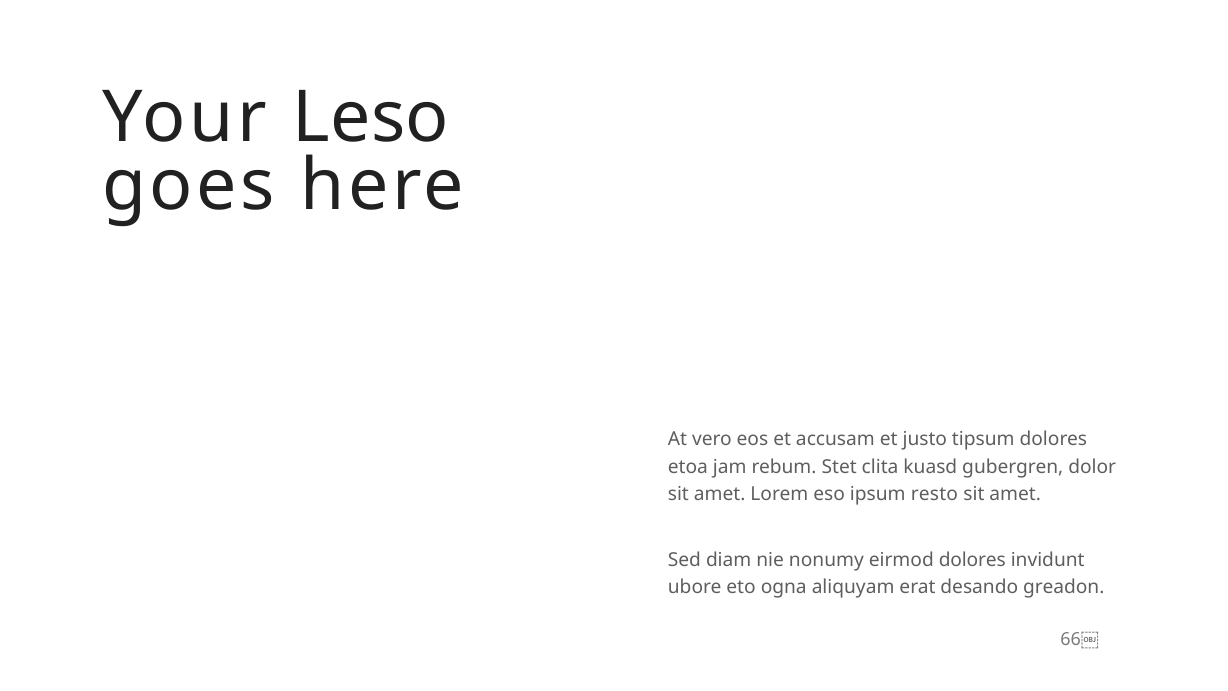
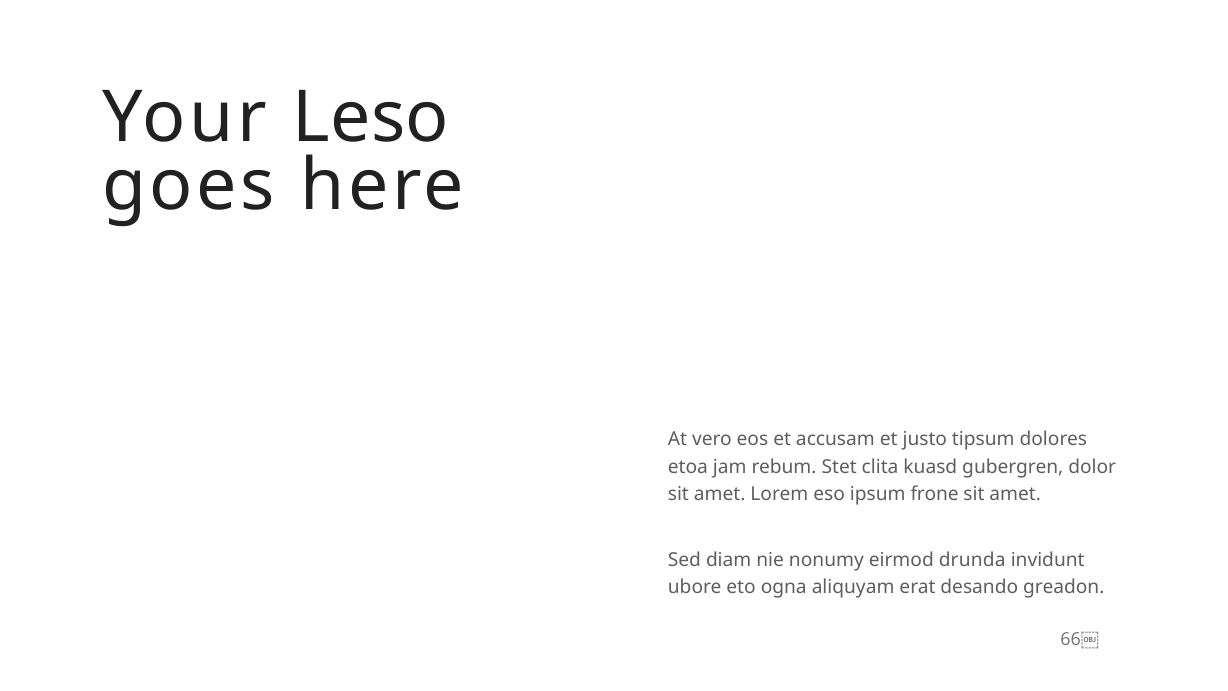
resto: resto -> frone (935, 494)
eirmod dolores: dolores -> drunda (972, 560)
